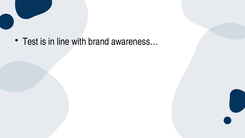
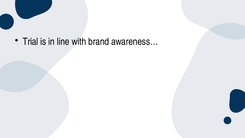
Test: Test -> Trial (30, 42)
